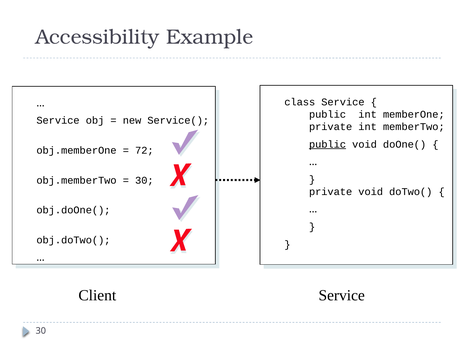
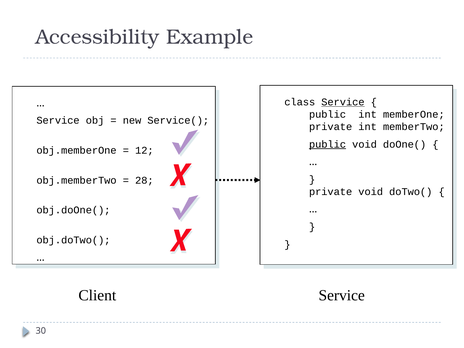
Service underline: none -> present (343, 102)
72: 72 -> 12 (144, 150)
30: 30 -> 28 (144, 180)
